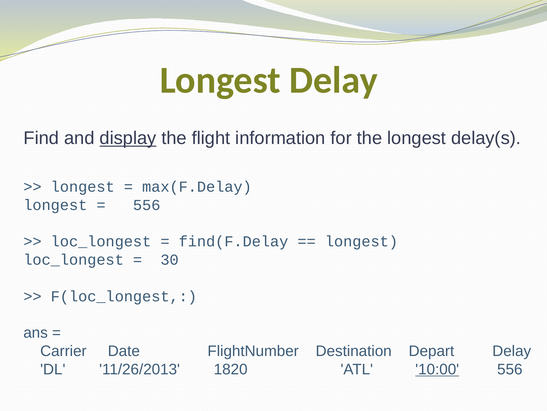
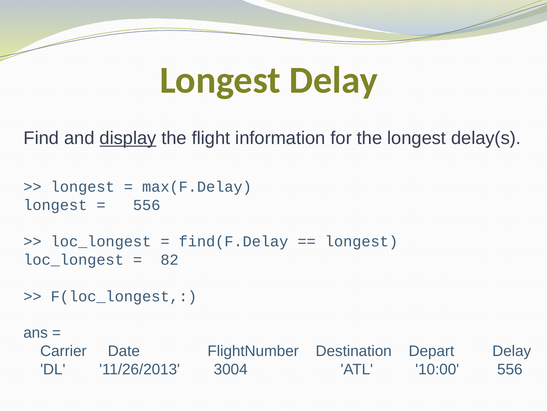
30: 30 -> 82 (170, 259)
1820: 1820 -> 3004 (231, 369)
10:00 underline: present -> none (437, 369)
